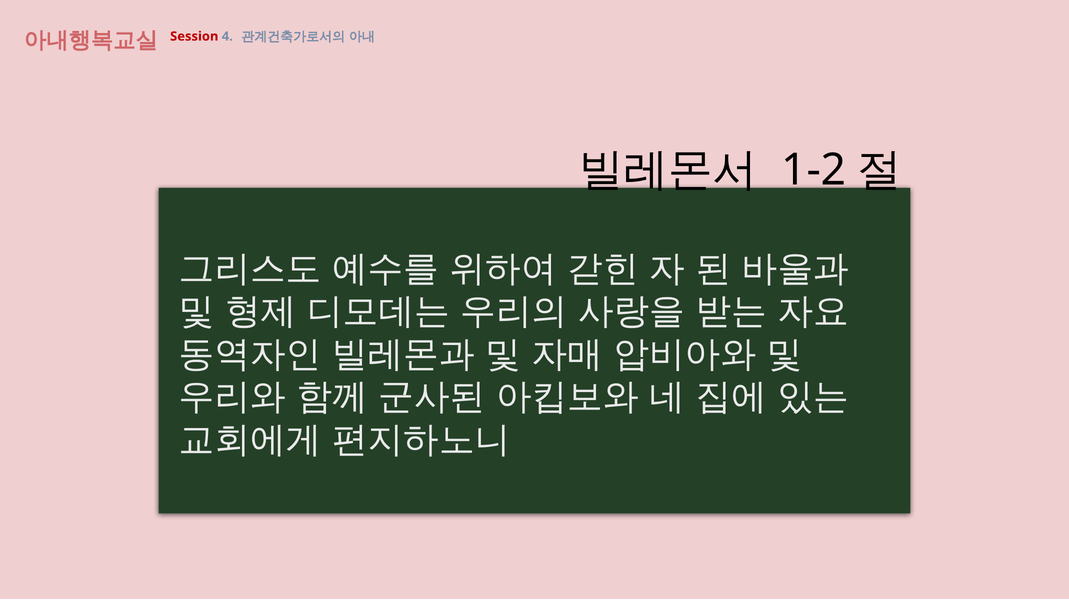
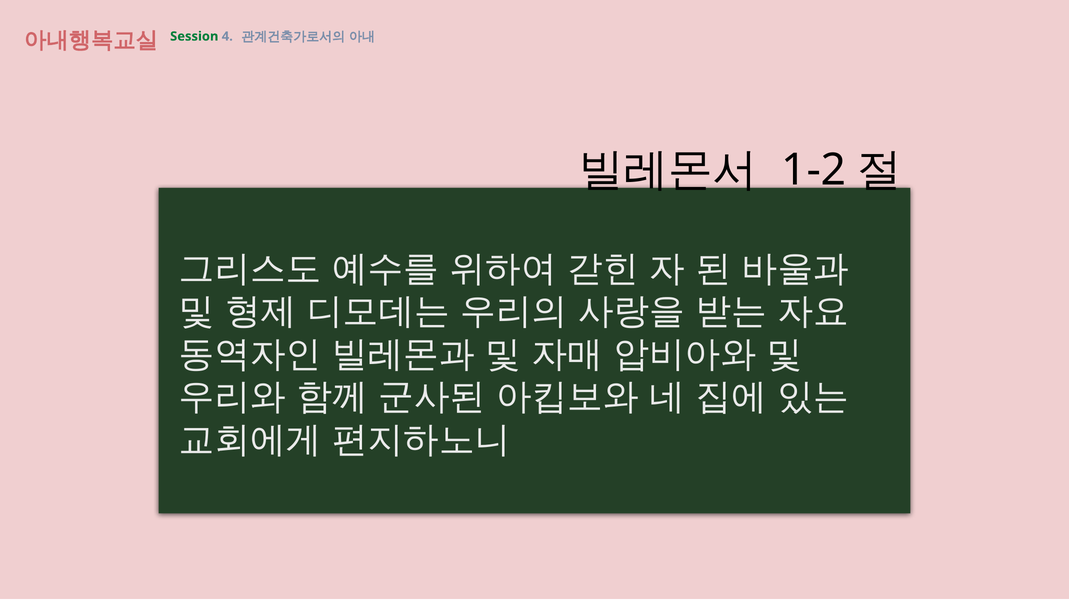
Session colour: red -> green (194, 36)
